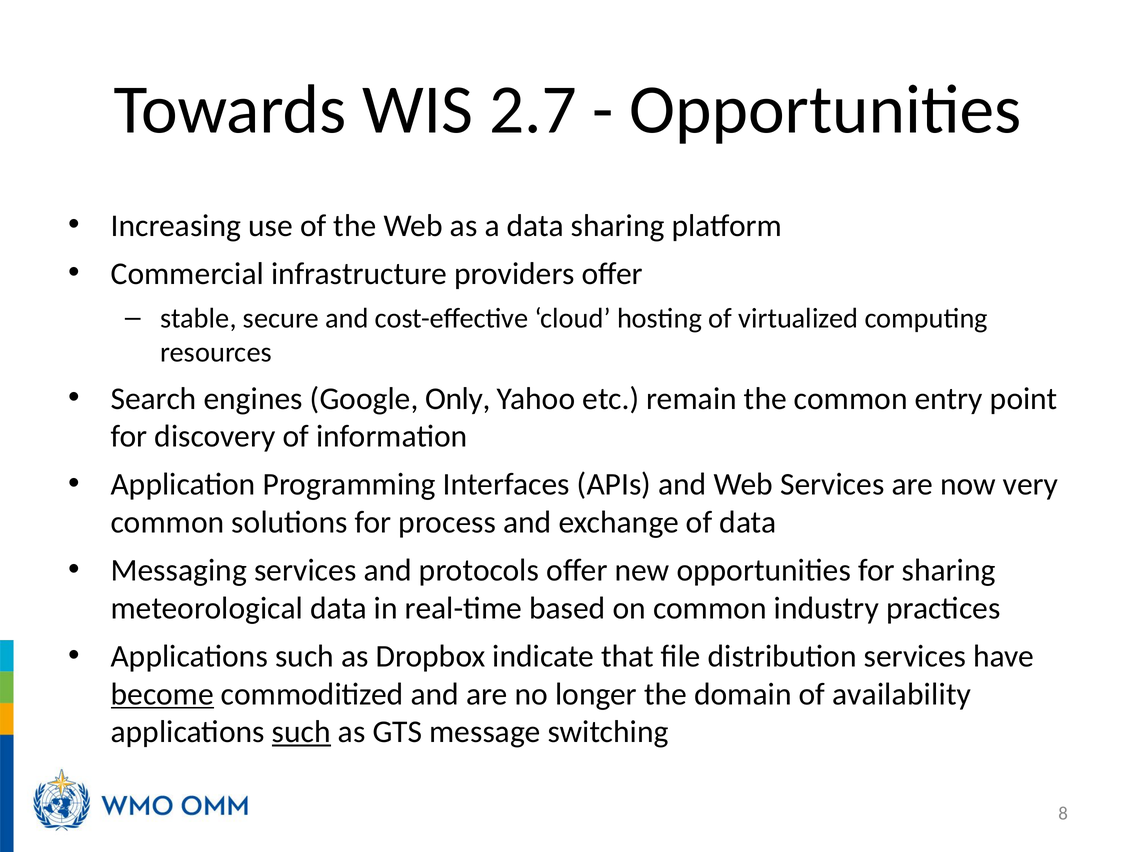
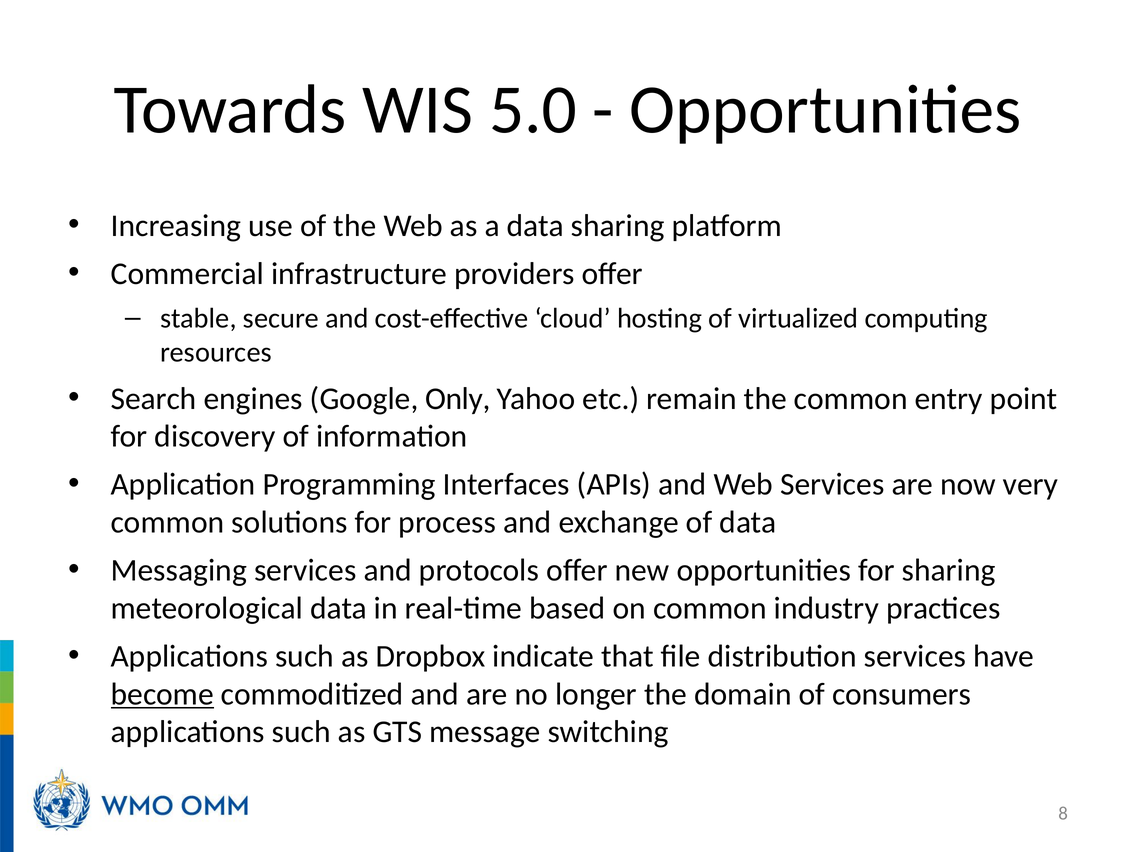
2.7: 2.7 -> 5.0 (533, 110)
availability: availability -> consumers (902, 694)
such underline: present -> none (301, 732)
